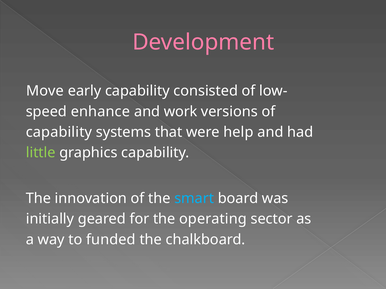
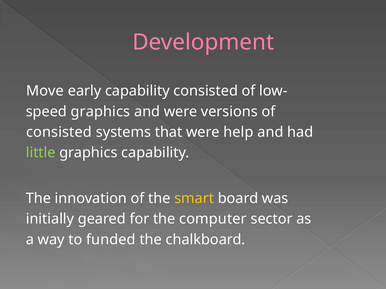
speed enhance: enhance -> graphics (100, 112)
and work: work -> were (181, 112)
capability: capability -> consisted (59, 132)
smart colour: light blue -> yellow (194, 199)
operating: operating -> computer (213, 219)
